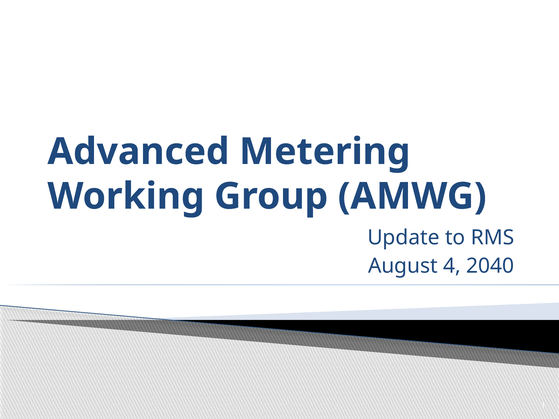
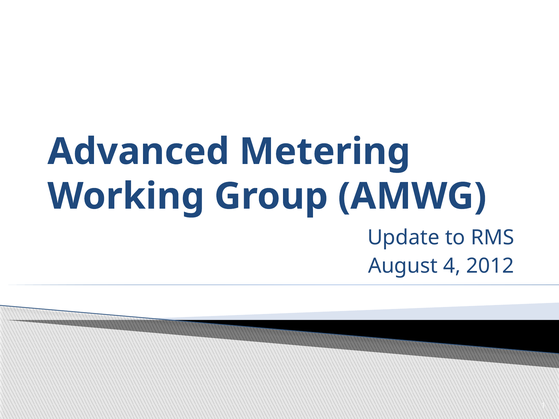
2040: 2040 -> 2012 (490, 266)
